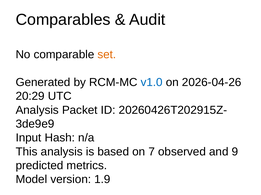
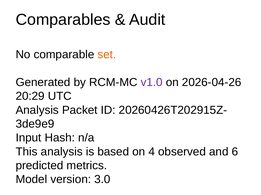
v1.0 colour: blue -> purple (152, 83)
7: 7 -> 4 (152, 152)
9: 9 -> 6 (235, 152)
1.9: 1.9 -> 3.0 (102, 180)
